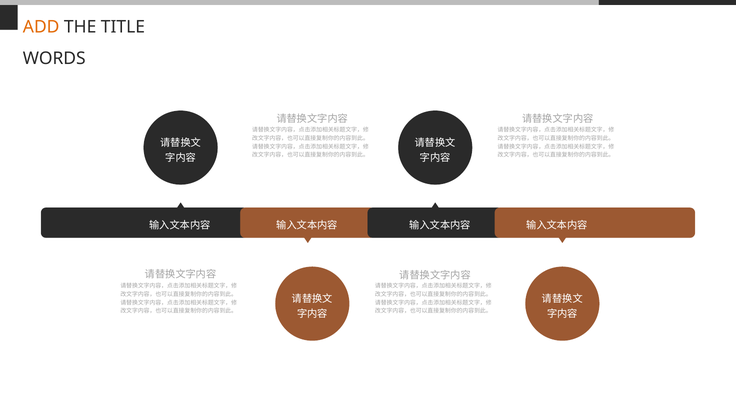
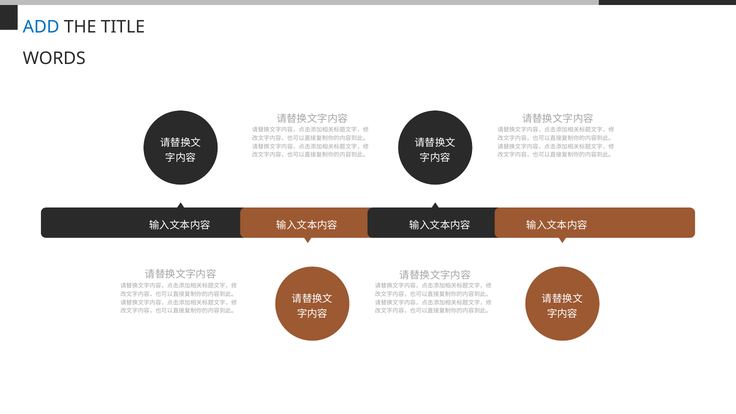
ADD colour: orange -> blue (41, 27)
